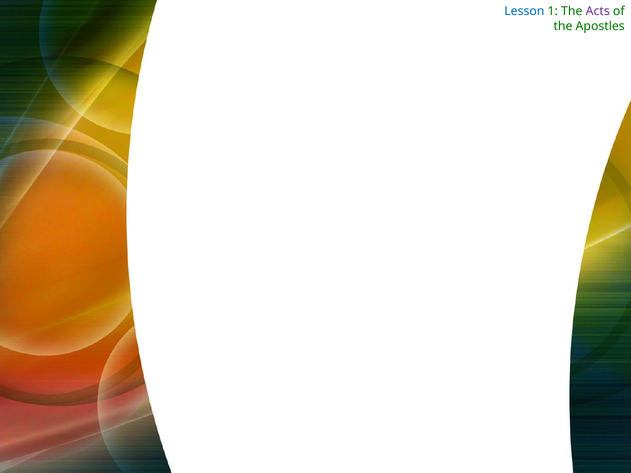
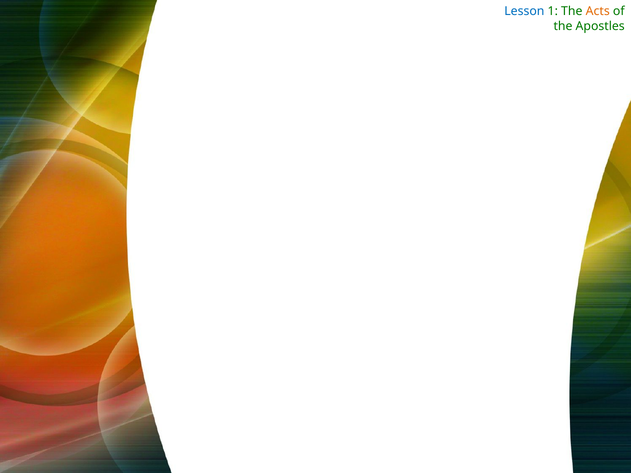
Acts colour: purple -> orange (598, 11)
